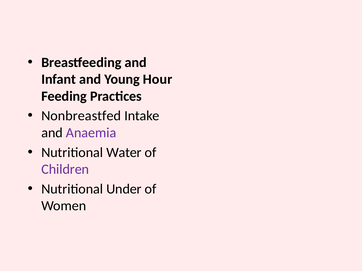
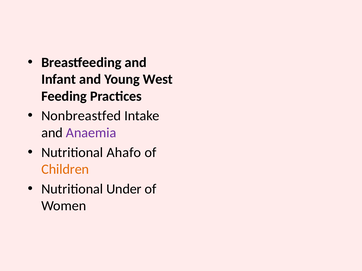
Hour: Hour -> West (158, 79)
Water: Water -> Ahafo (124, 153)
Children colour: purple -> orange (65, 170)
